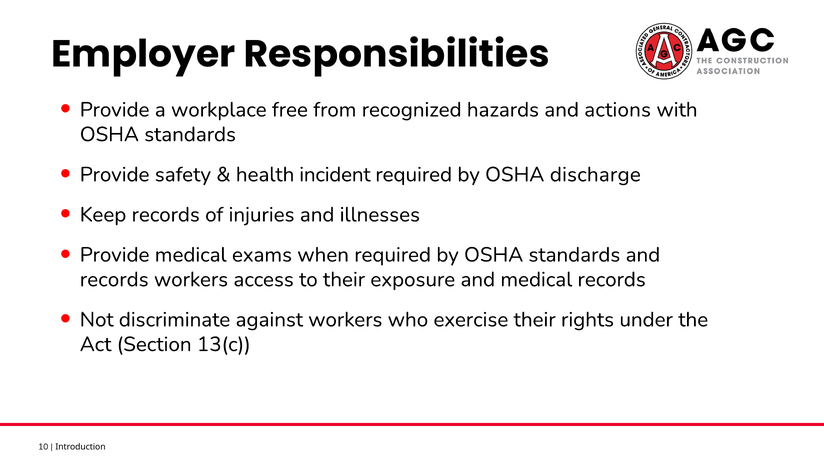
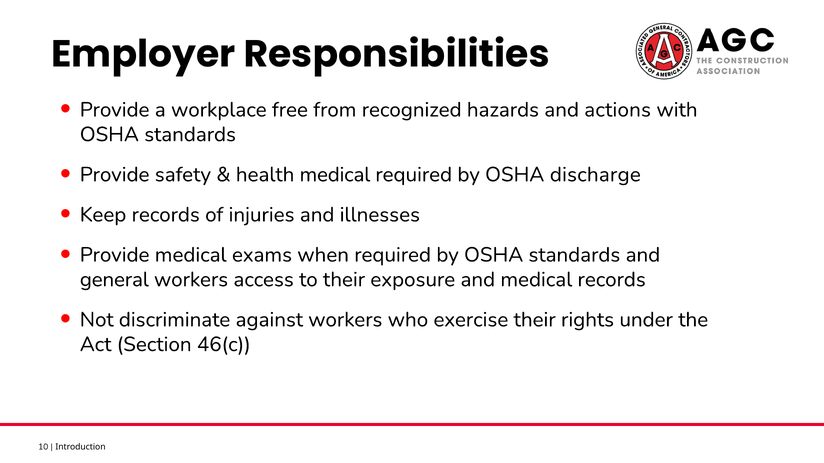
health incident: incident -> medical (335, 175)
records: records -> general (114, 280)
13(c: 13(c -> 46(c (224, 345)
